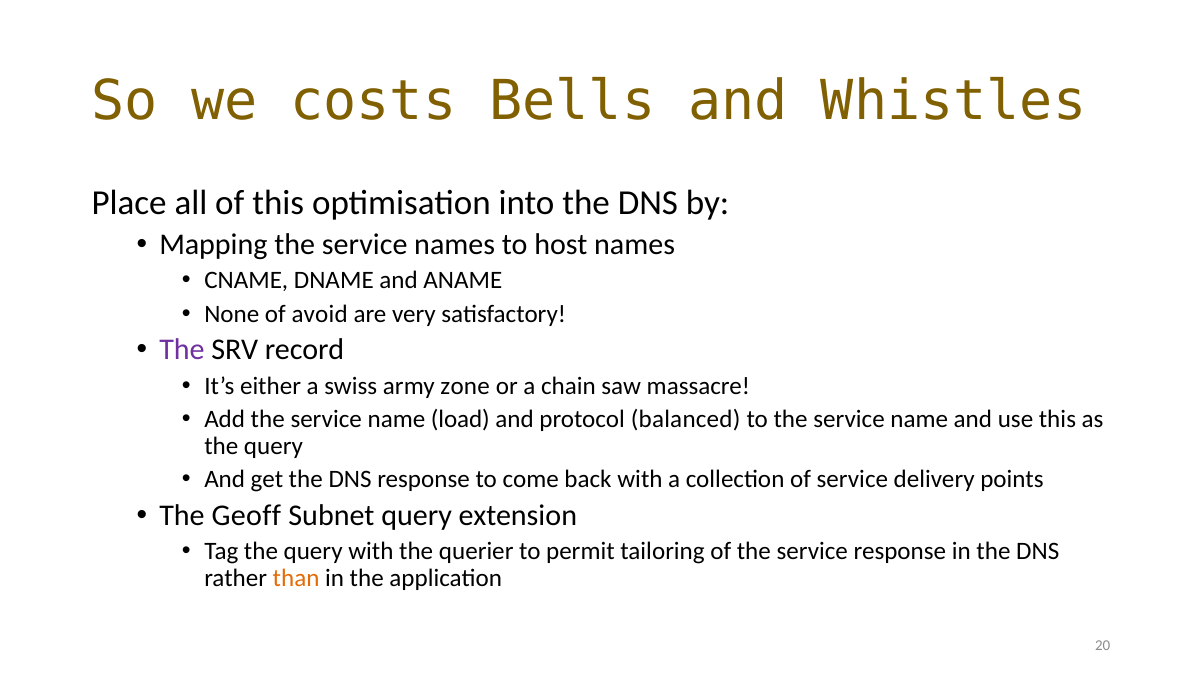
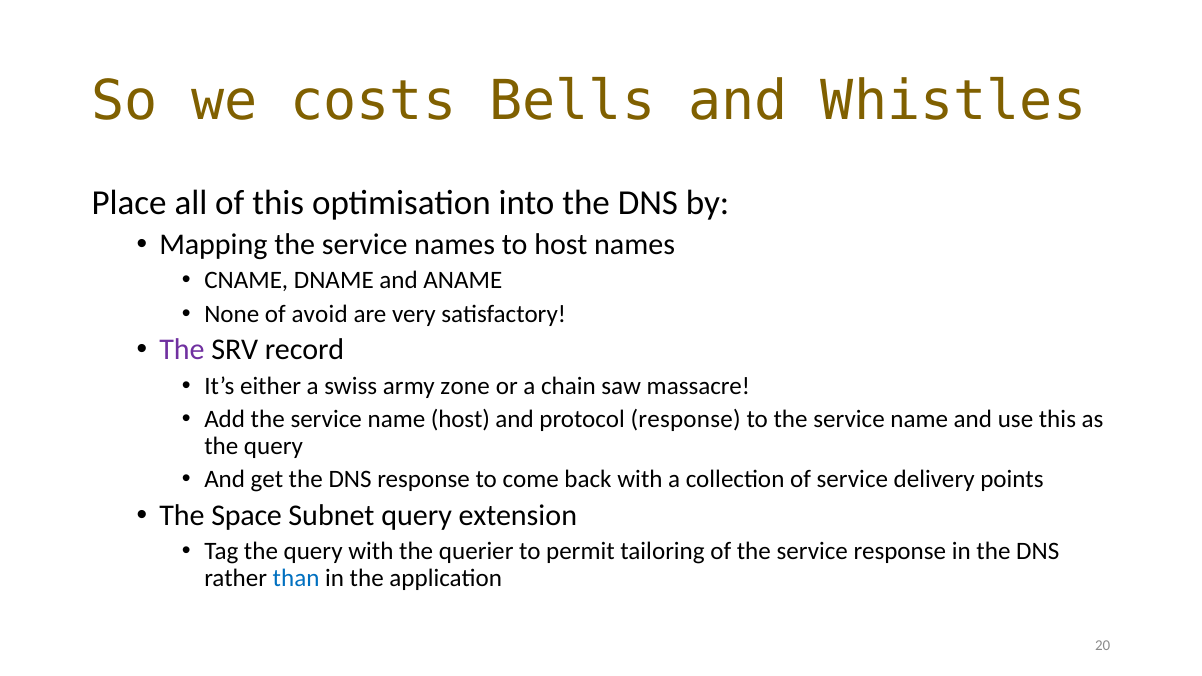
name load: load -> host (460, 419)
protocol balanced: balanced -> response (686, 419)
Geoff: Geoff -> Space (247, 516)
than colour: orange -> blue (296, 579)
